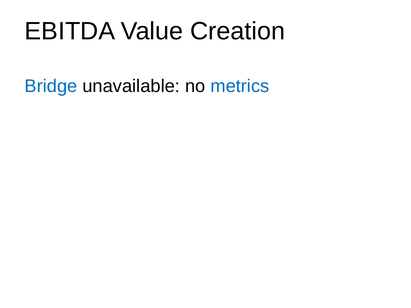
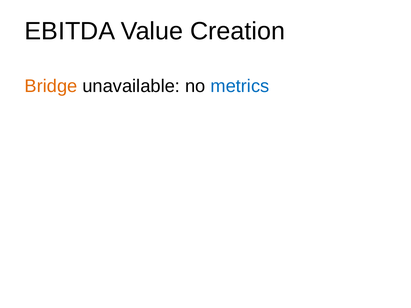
Bridge colour: blue -> orange (51, 86)
